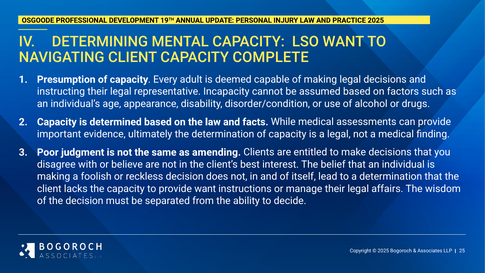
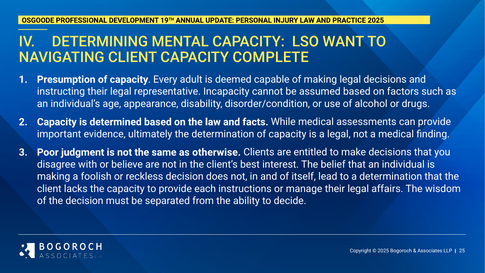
amending: amending -> otherwise (217, 152)
provide want: want -> each (205, 189)
